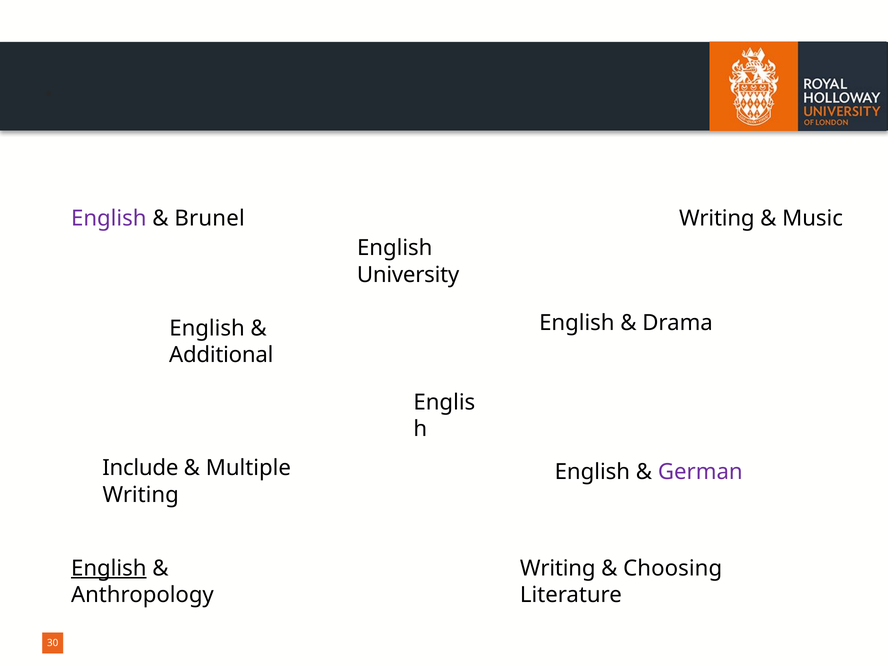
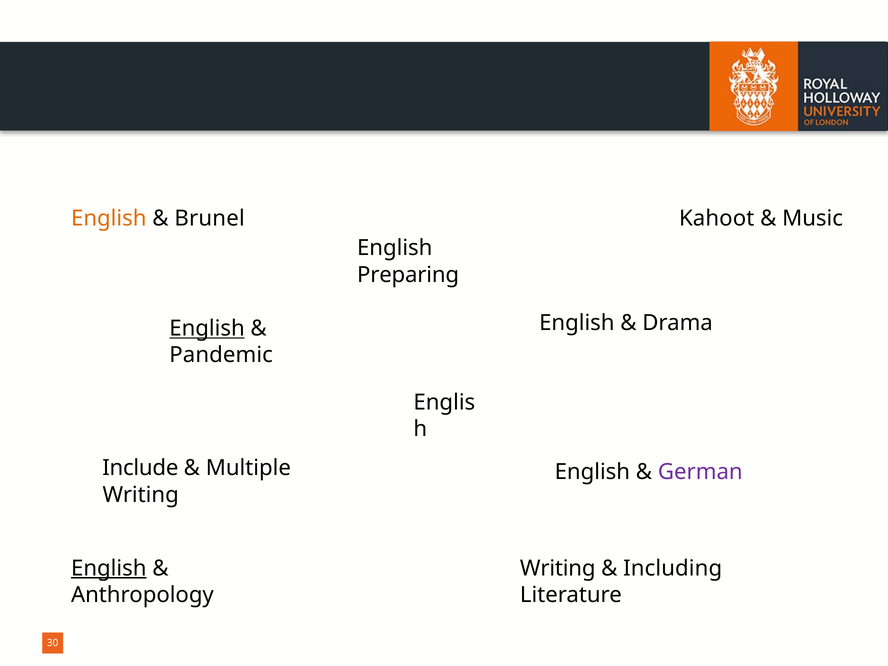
English colour: purple -> orange (109, 218)
Writing: Writing -> Kahoot (717, 218)
University: University -> Preparing (408, 275)
English underline: none -> present (207, 329)
Additional: Additional -> Pandemic (221, 355)
Choosing: Choosing -> Including (673, 568)
